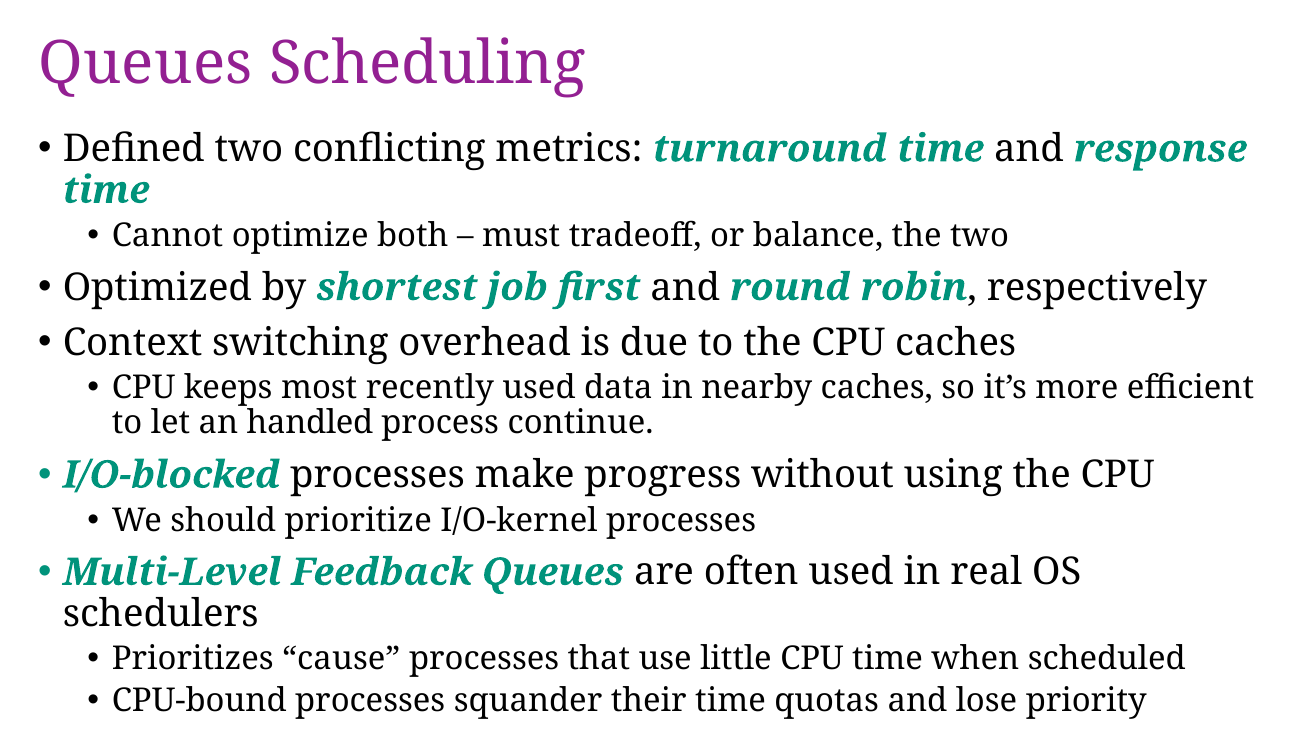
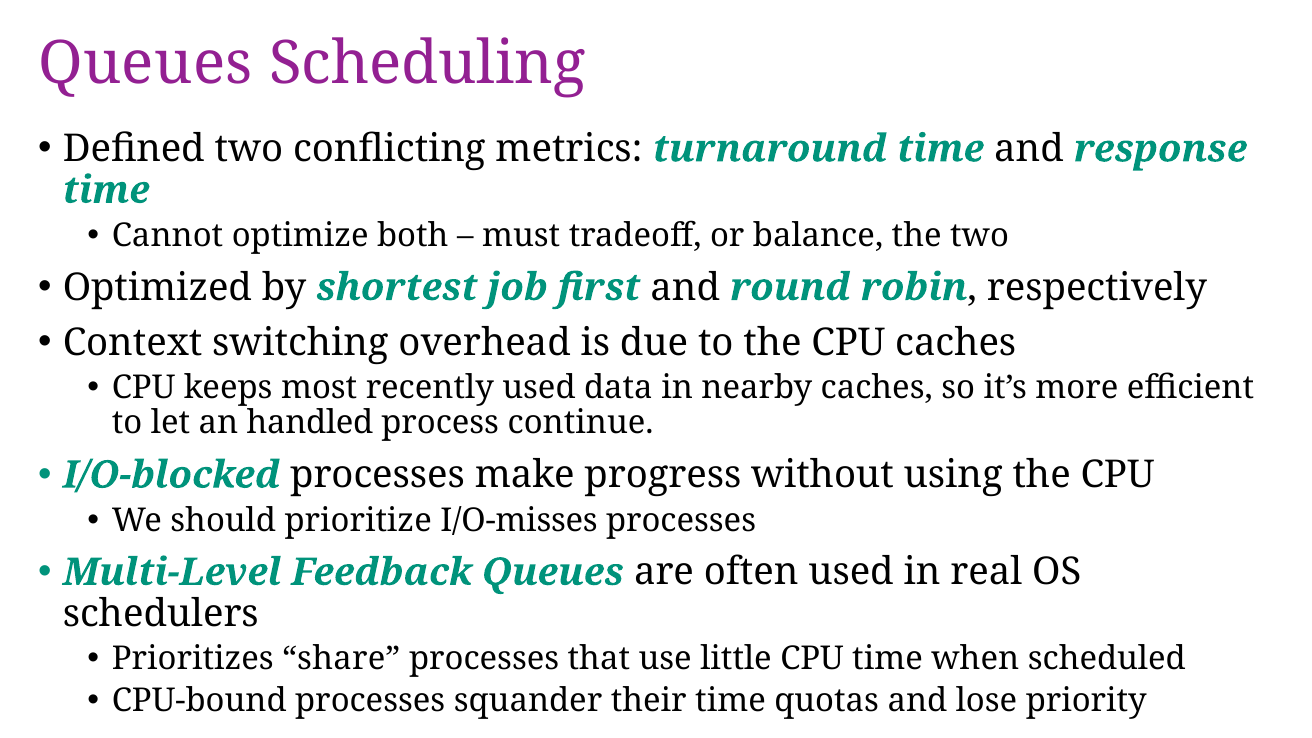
I/O-kernel: I/O-kernel -> I/O-misses (519, 520)
cause: cause -> share (341, 659)
